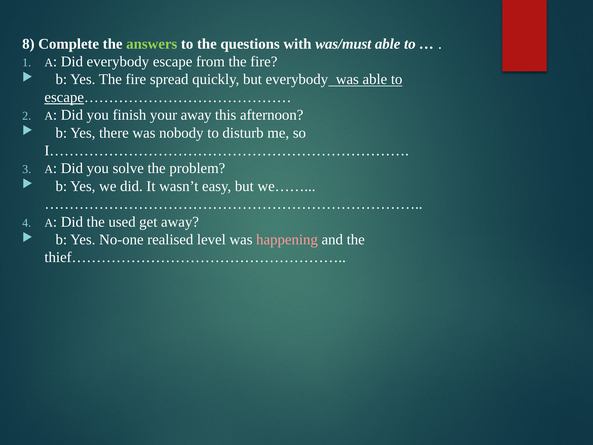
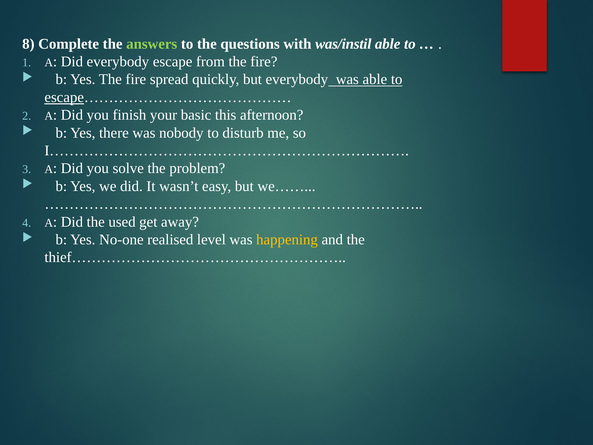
was/must: was/must -> was/instil (343, 44)
your away: away -> basic (196, 115)
happening colour: pink -> yellow (287, 239)
